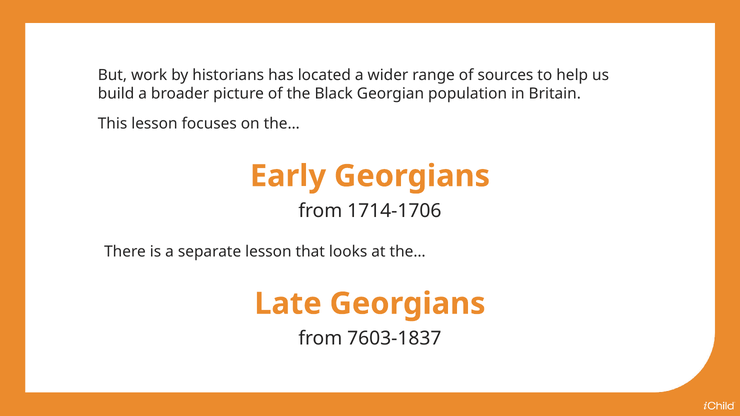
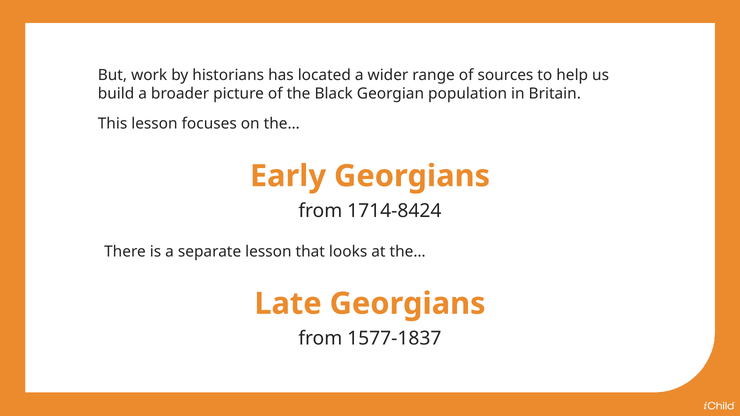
1714-1706: 1714-1706 -> 1714-8424 (394, 211)
7603-1837: 7603-1837 -> 1577-1837 (394, 338)
